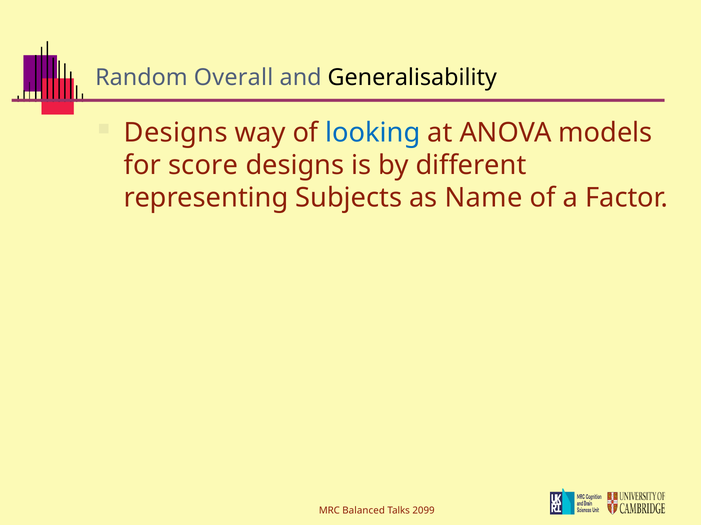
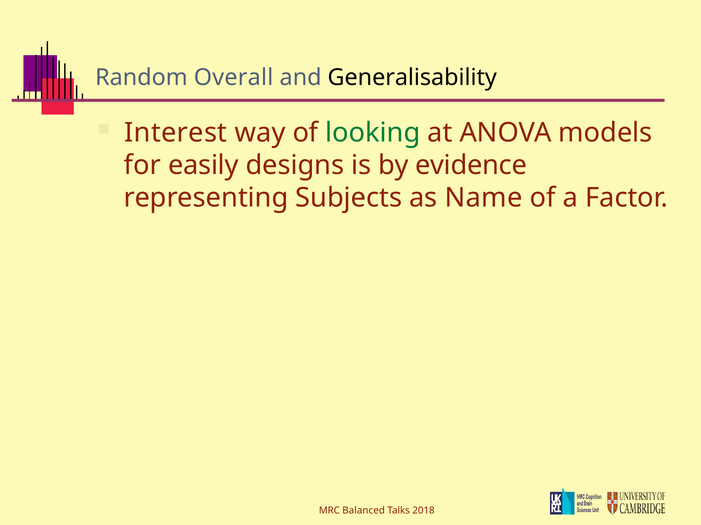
Designs: Designs -> Interest (176, 133)
looking colour: blue -> green (373, 133)
score: score -> easily (203, 166)
different: different -> evidence (471, 166)
2099: 2099 -> 2018 (424, 511)
